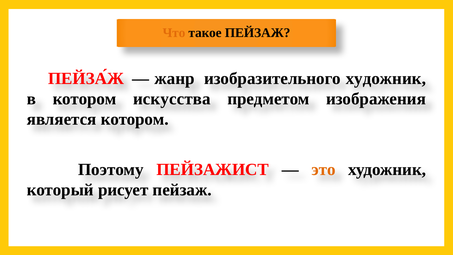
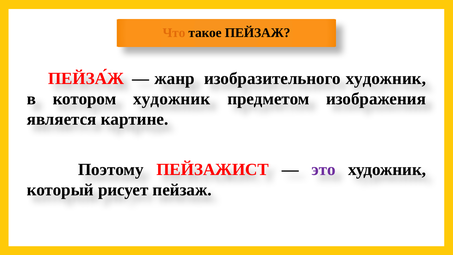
котором искусства: искусства -> художник (172, 99)
является котором: котором -> картине (135, 119)
это colour: orange -> purple (324, 170)
